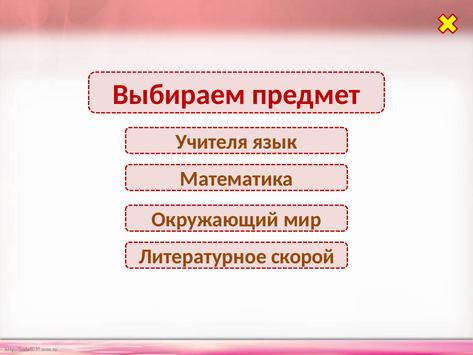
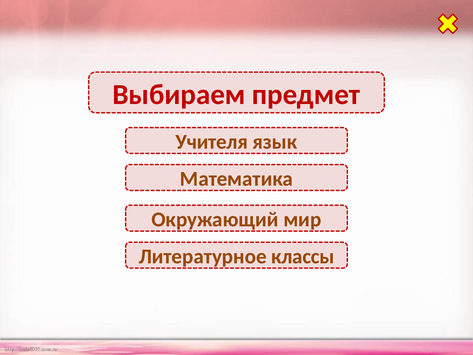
скорой: скорой -> классы (303, 256)
